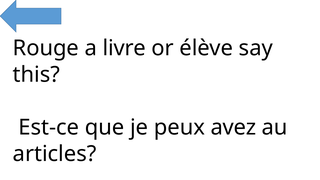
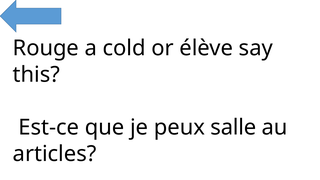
livre: livre -> cold (124, 48)
avez: avez -> salle (233, 127)
